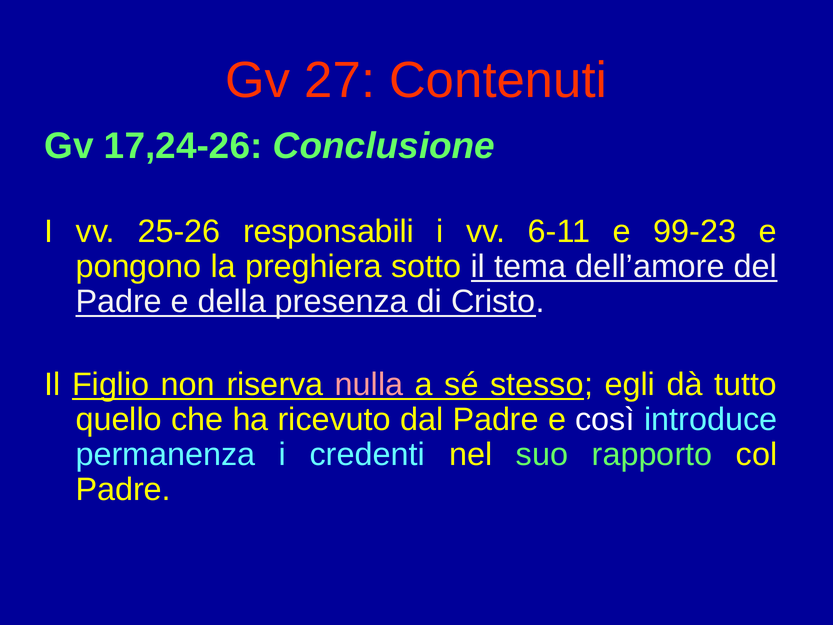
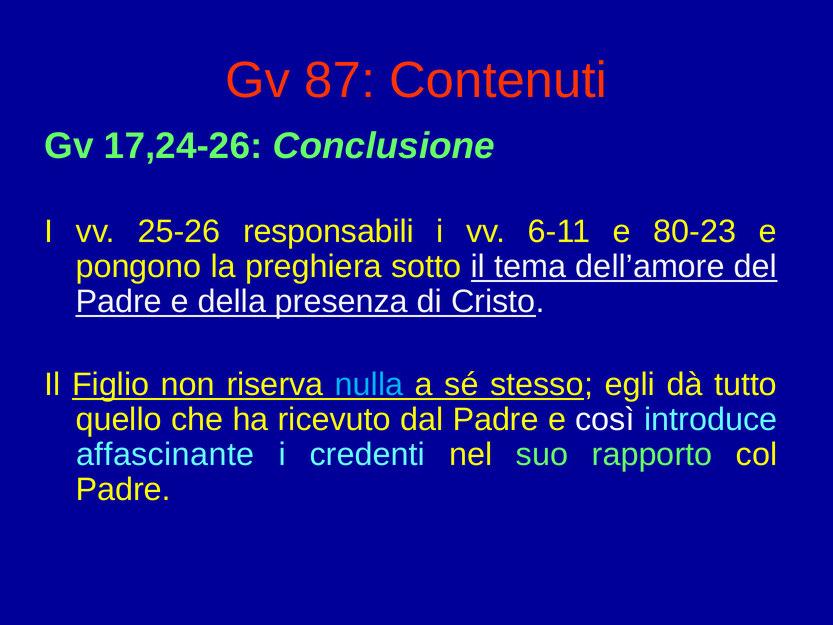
27: 27 -> 87 (340, 81)
99-23: 99-23 -> 80-23 (695, 232)
nulla colour: pink -> light blue (369, 385)
permanenza: permanenza -> affascinante (165, 455)
